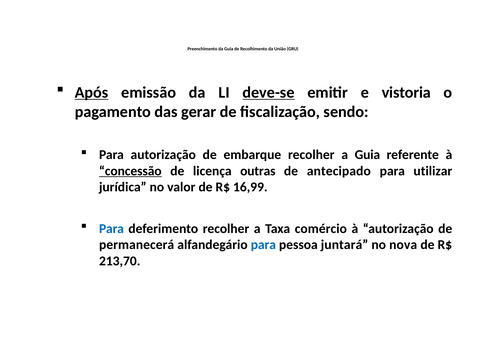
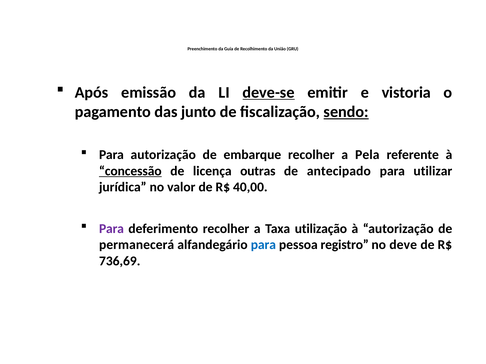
Após underline: present -> none (92, 93)
gerar: gerar -> junto (199, 112)
sendo underline: none -> present (346, 112)
a Guia: Guia -> Pela (367, 155)
16,99: 16,99 -> 40,00 (250, 187)
Para colour: blue -> purple (111, 229)
comércio: comércio -> utilização (321, 229)
juntará: juntará -> registro (345, 245)
nova: nova -> deve (403, 245)
213,70: 213,70 -> 736,69 (120, 261)
